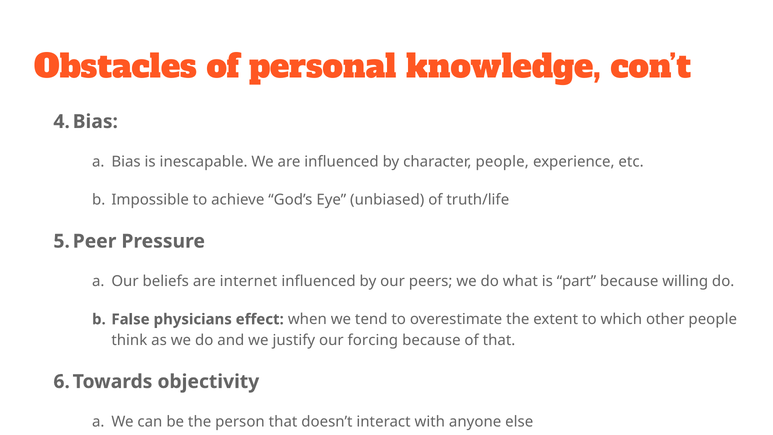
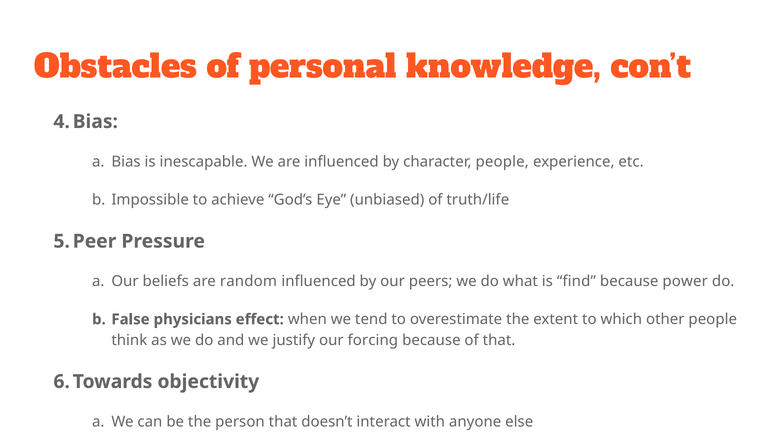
internet: internet -> random (248, 281)
part: part -> find (576, 281)
willing: willing -> power (685, 281)
